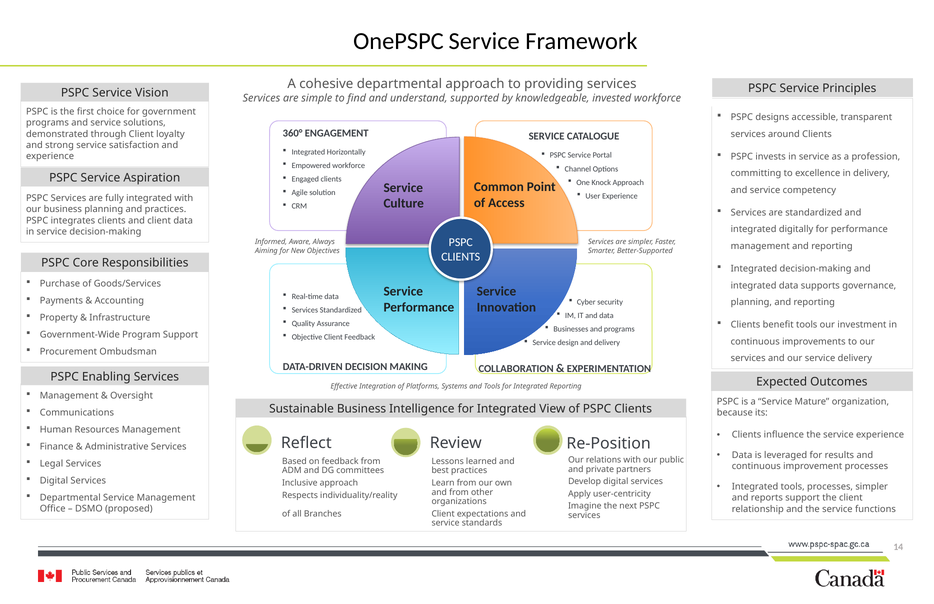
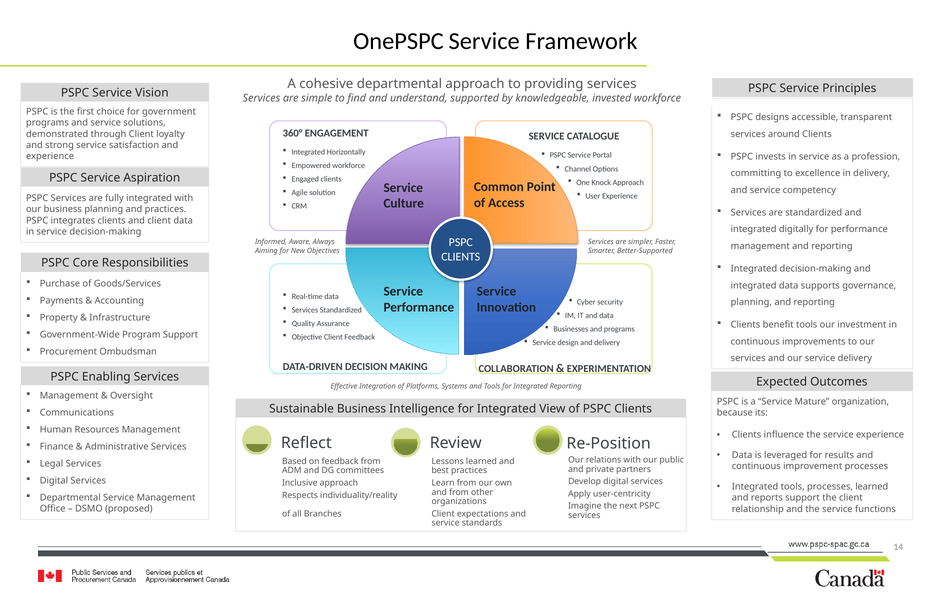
processes simpler: simpler -> learned (872, 487)
